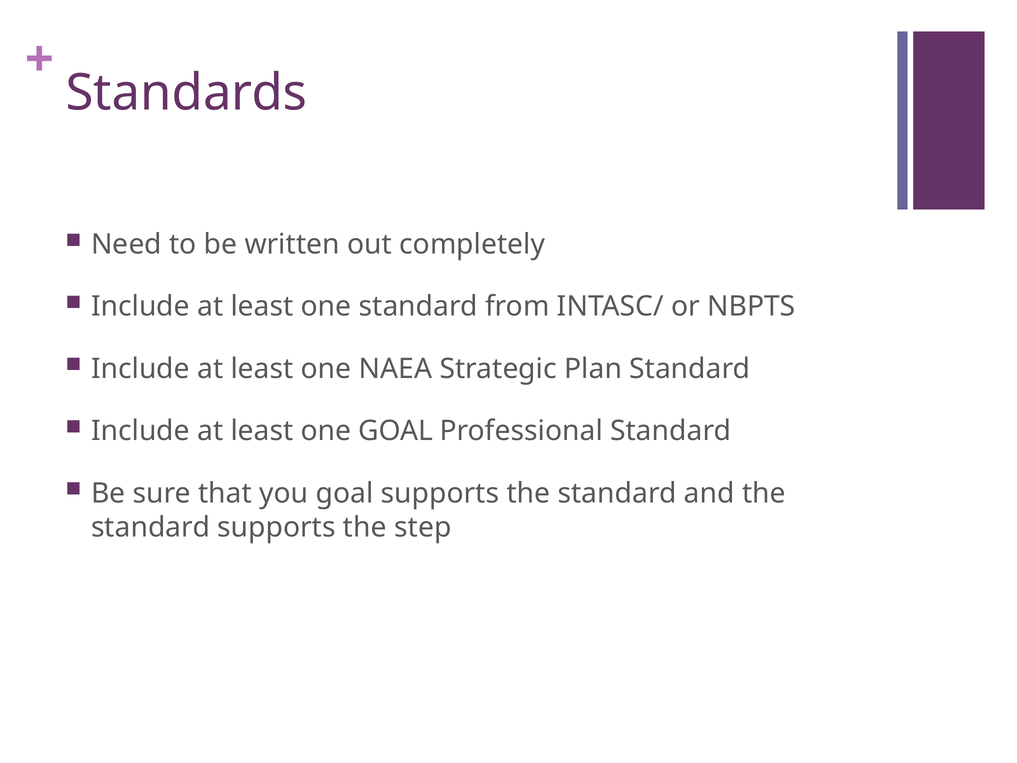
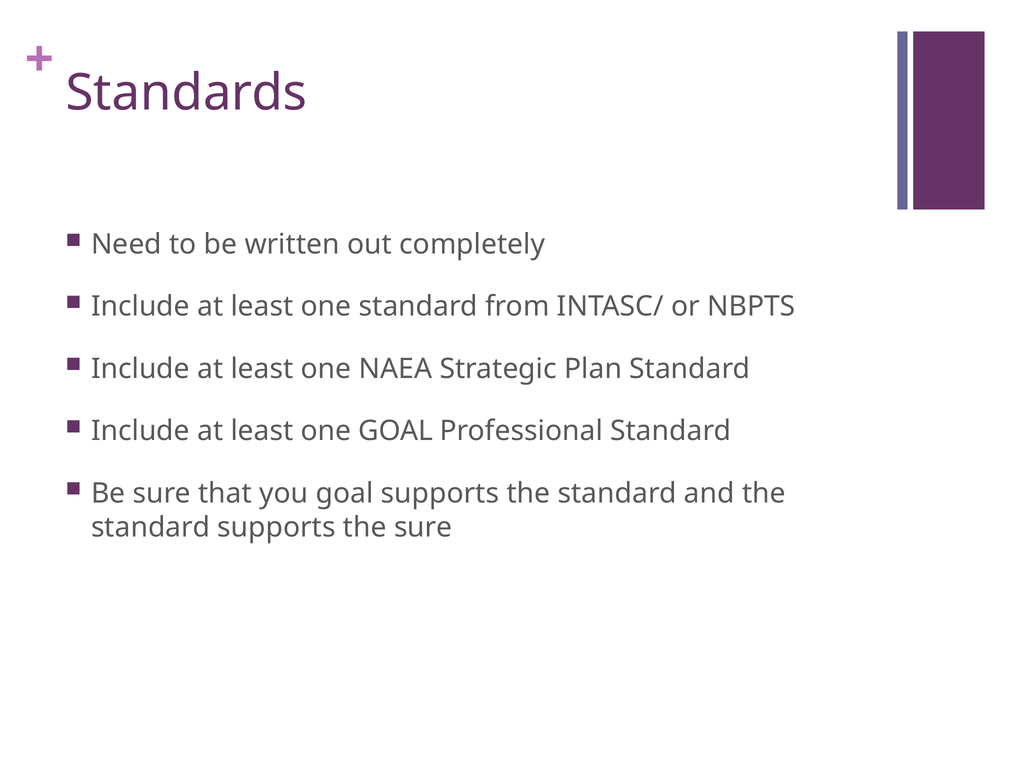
the step: step -> sure (423, 527)
